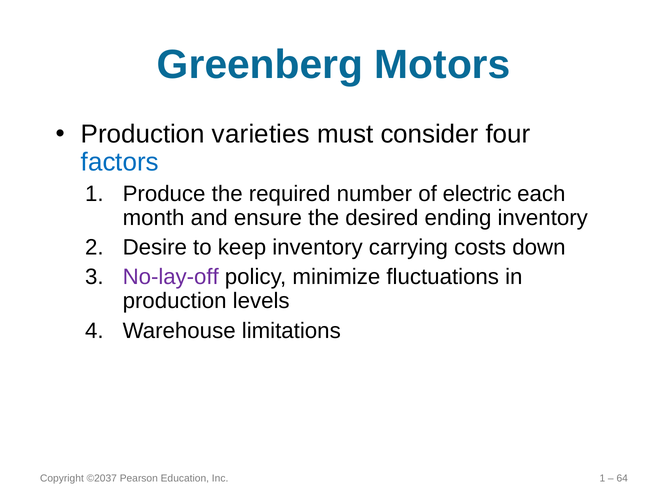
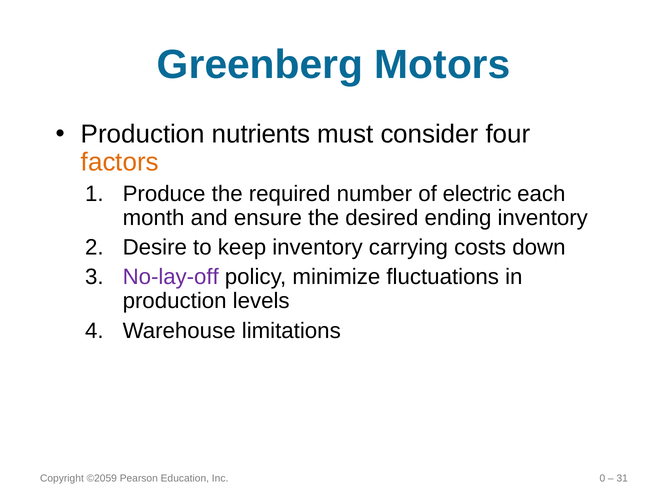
varieties: varieties -> nutrients (261, 134)
factors colour: blue -> orange (120, 162)
©2037: ©2037 -> ©2059 (102, 478)
Inc 1: 1 -> 0 (602, 478)
64: 64 -> 31 (622, 478)
